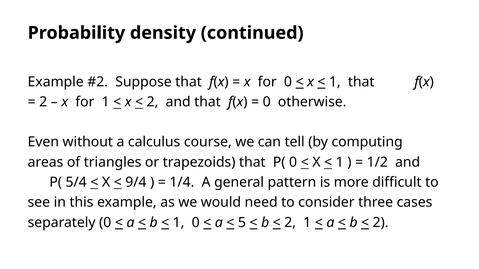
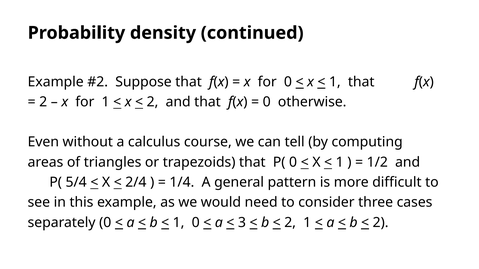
9/4: 9/4 -> 2/4 (136, 183)
5: 5 -> 3 (242, 223)
